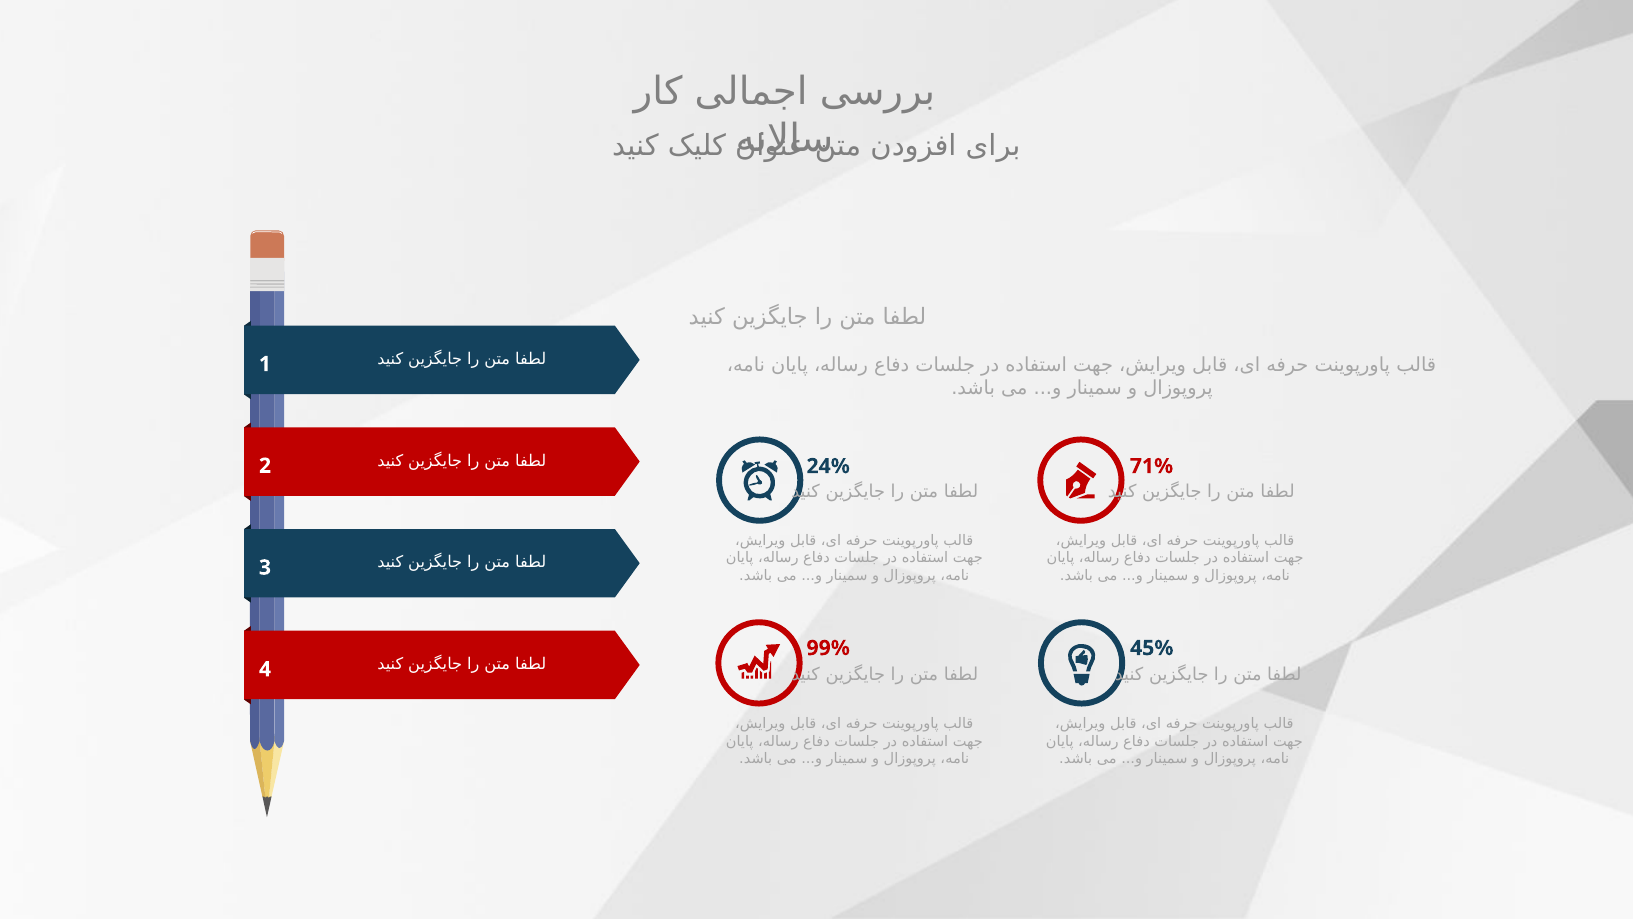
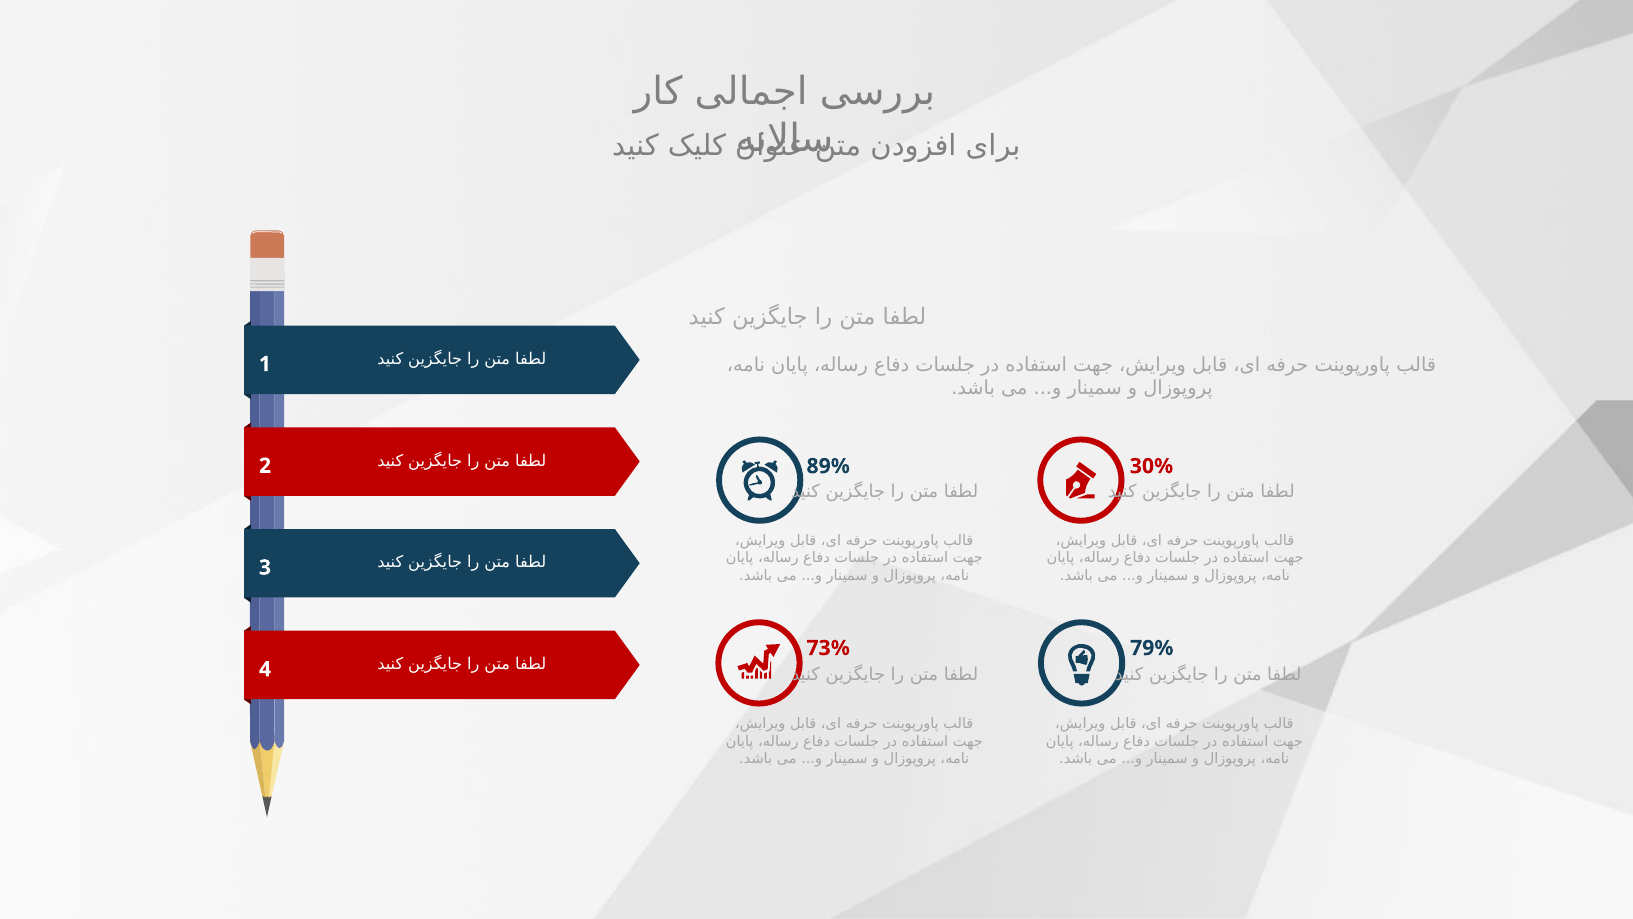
24%: 24% -> 89% (828, 466)
71%: 71% -> 30% (1152, 466)
99%: 99% -> 73% (828, 648)
45%: 45% -> 79% (1152, 648)
